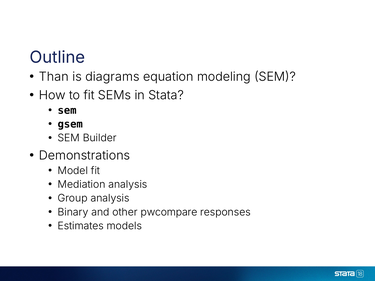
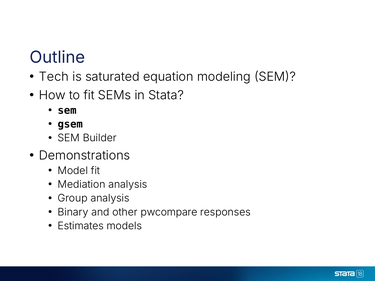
Than: Than -> Tech (54, 77)
diagrams: diagrams -> saturated (112, 77)
